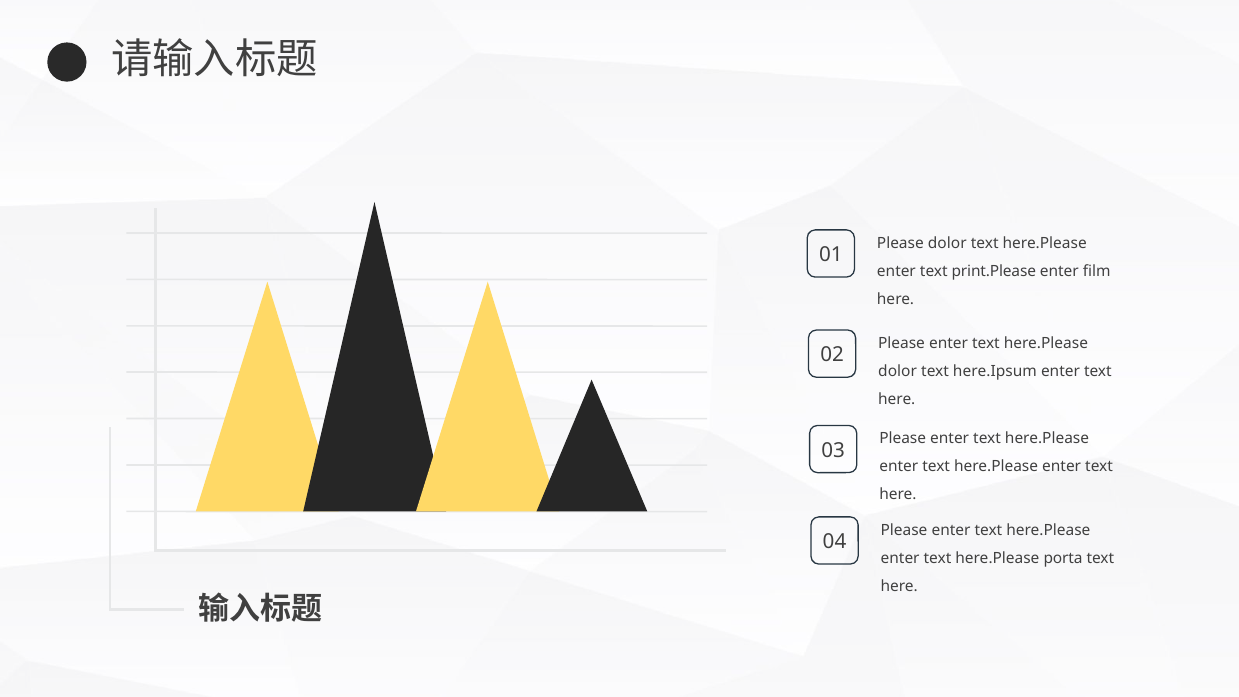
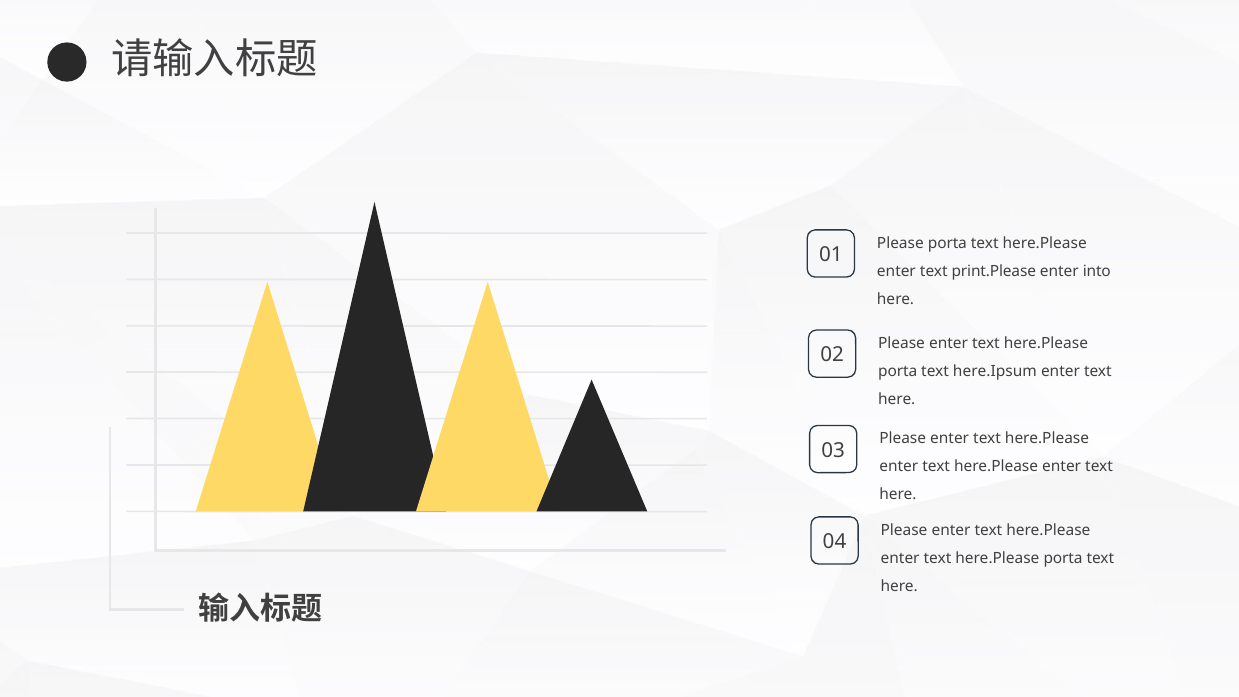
Please dolor: dolor -> porta (947, 243)
film: film -> into (1097, 271)
dolor: dolor -> porta (898, 371)
